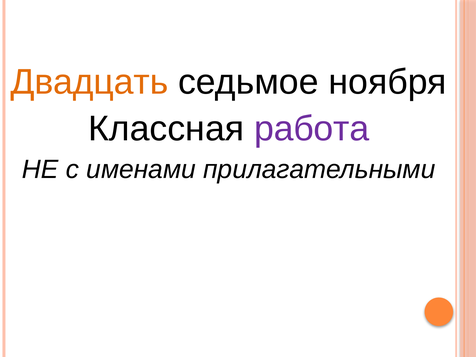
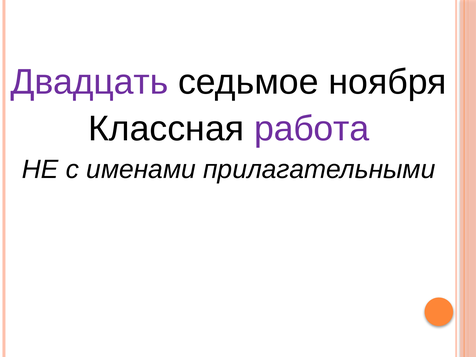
Двадцать colour: orange -> purple (89, 82)
